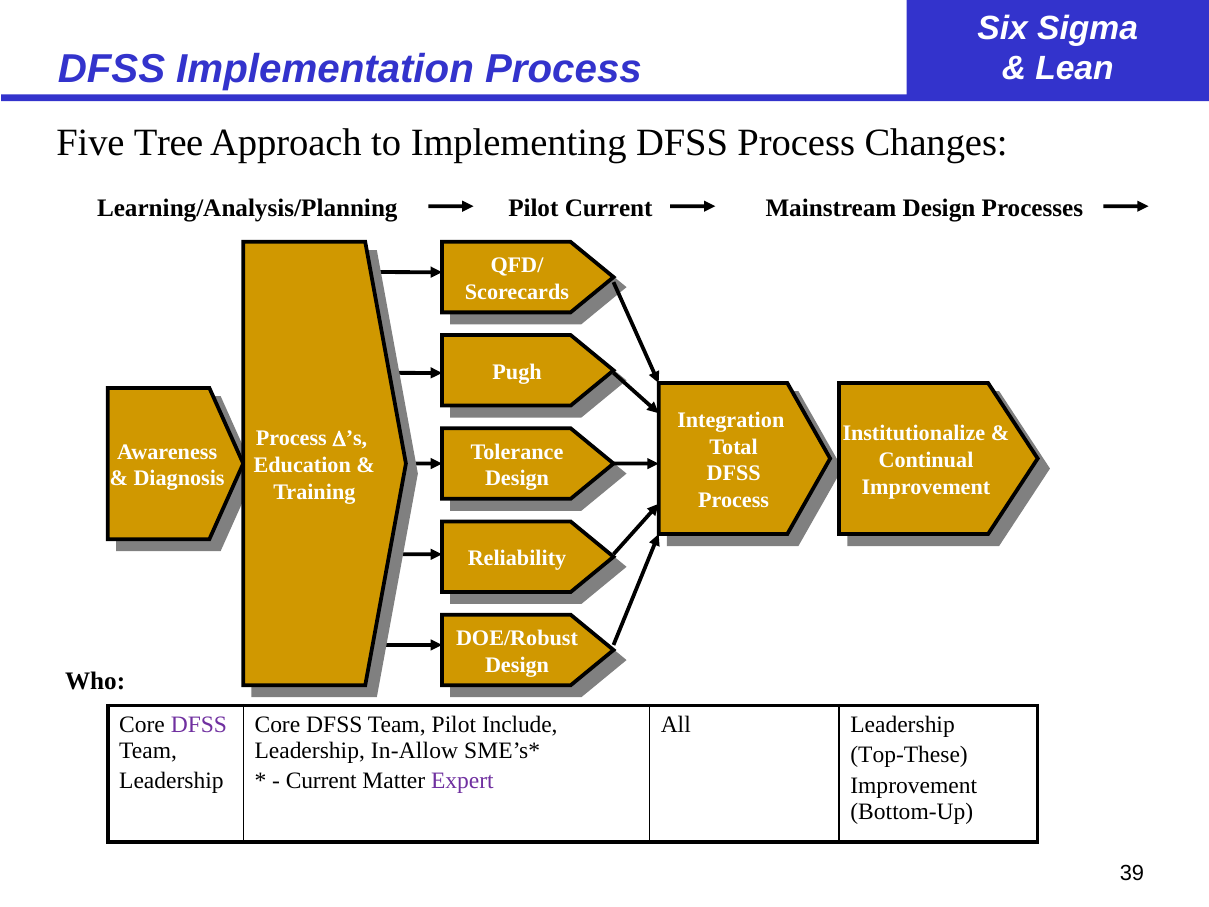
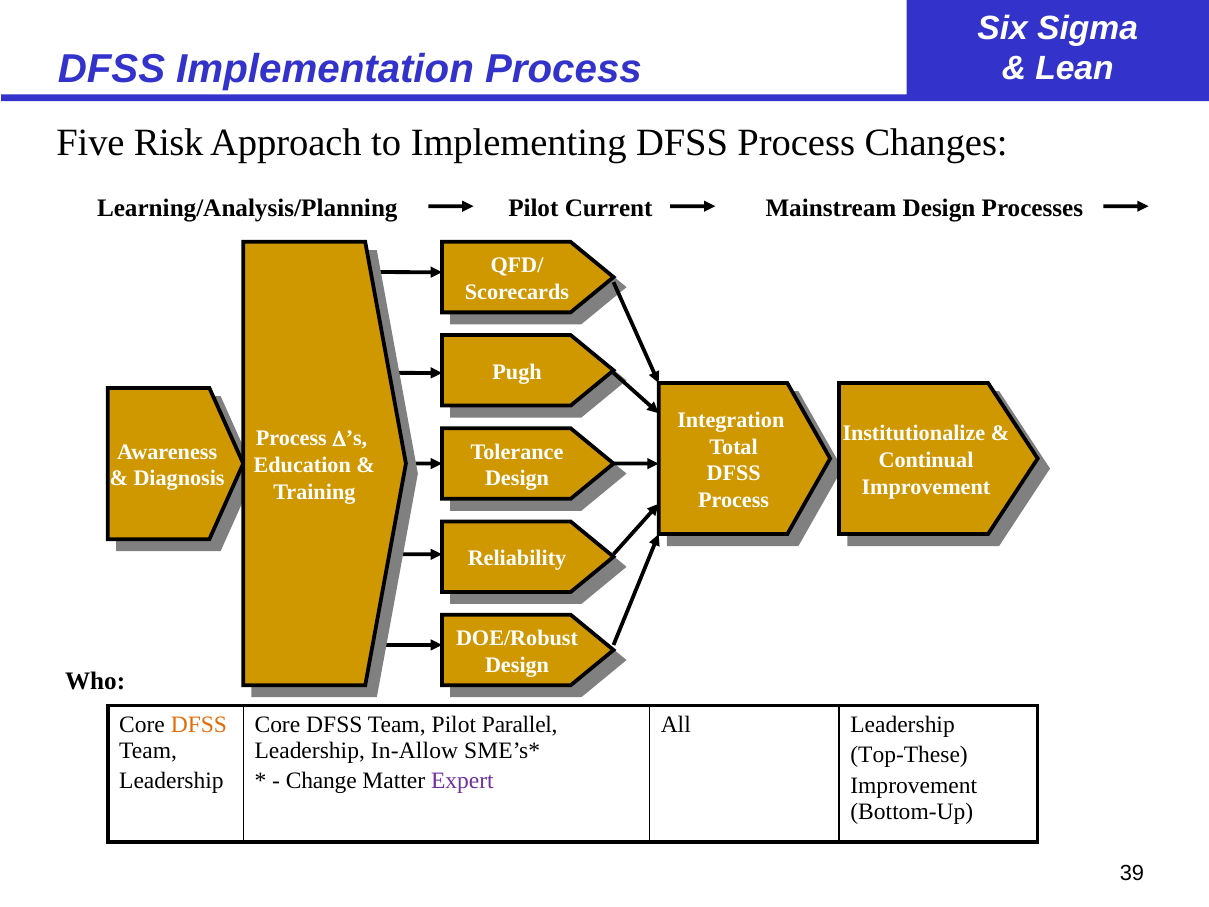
Tree: Tree -> Risk (169, 142)
DFSS colour: purple -> orange (199, 724)
Include: Include -> Parallel (520, 724)
Current: Current -> Change (321, 781)
